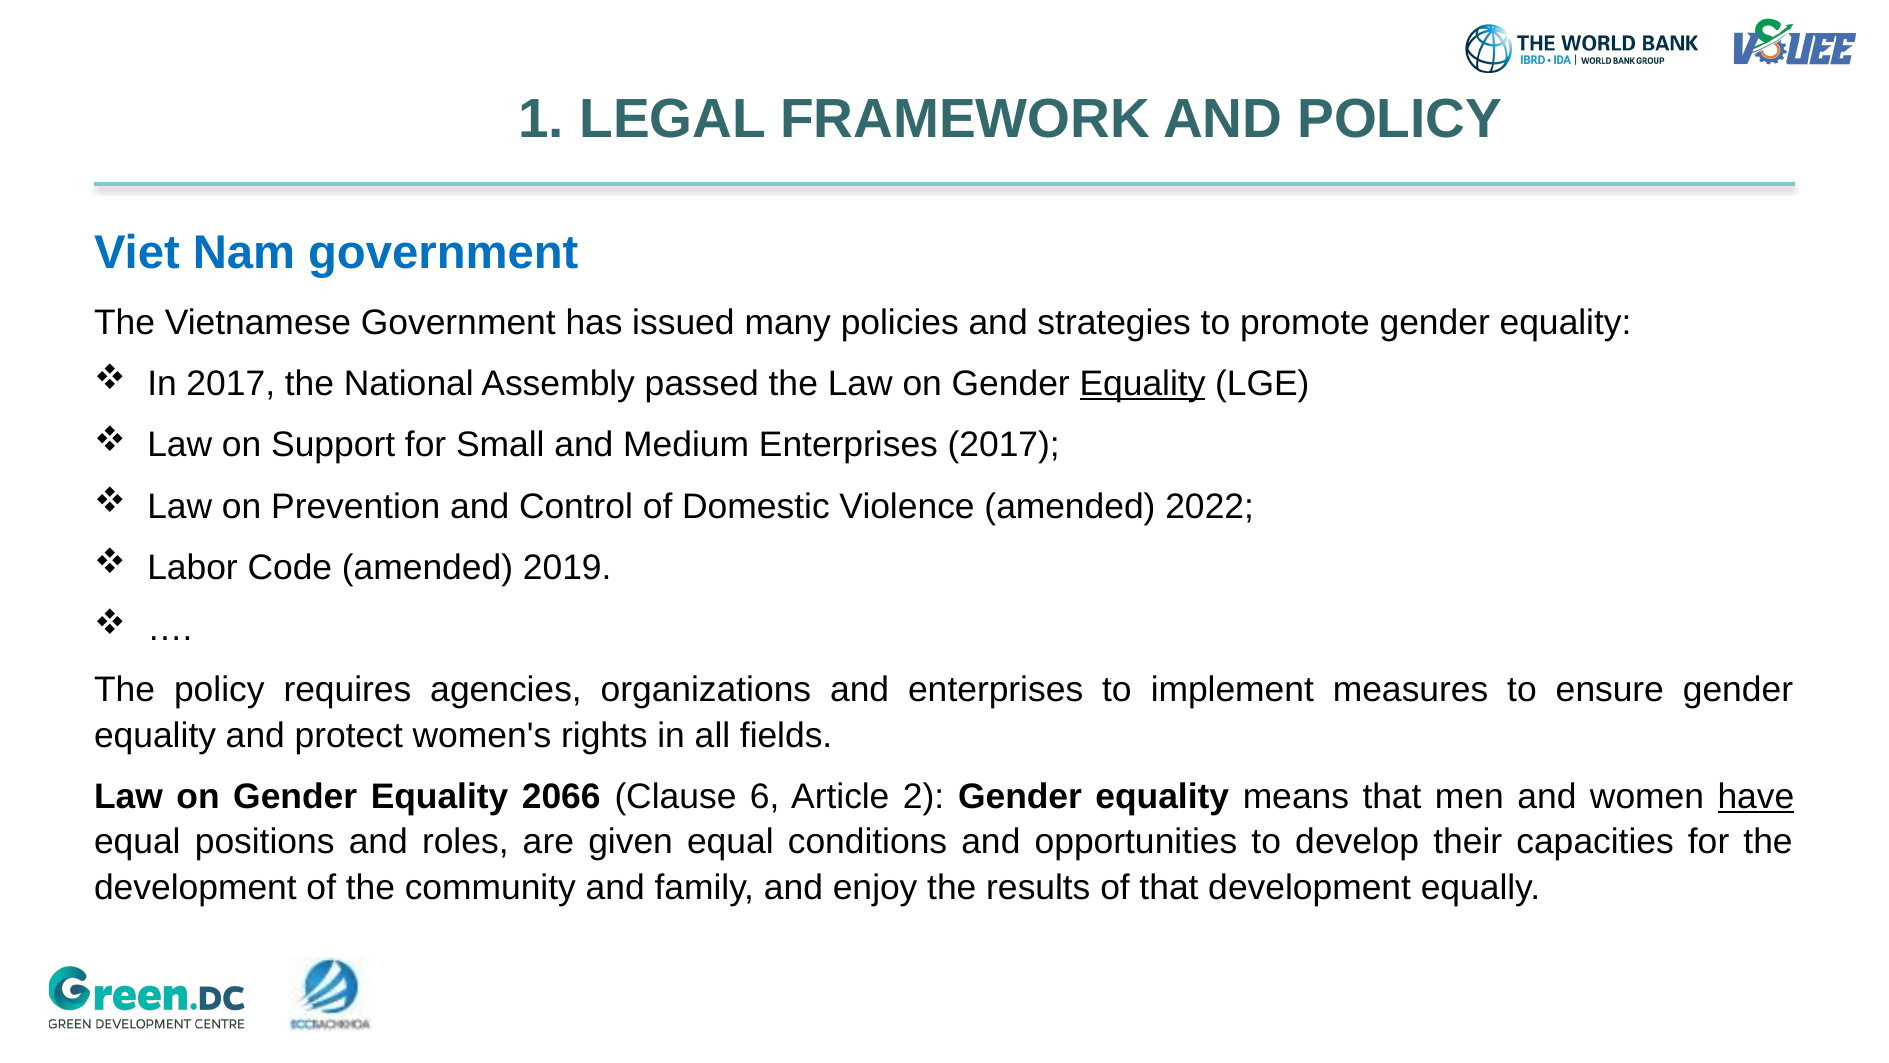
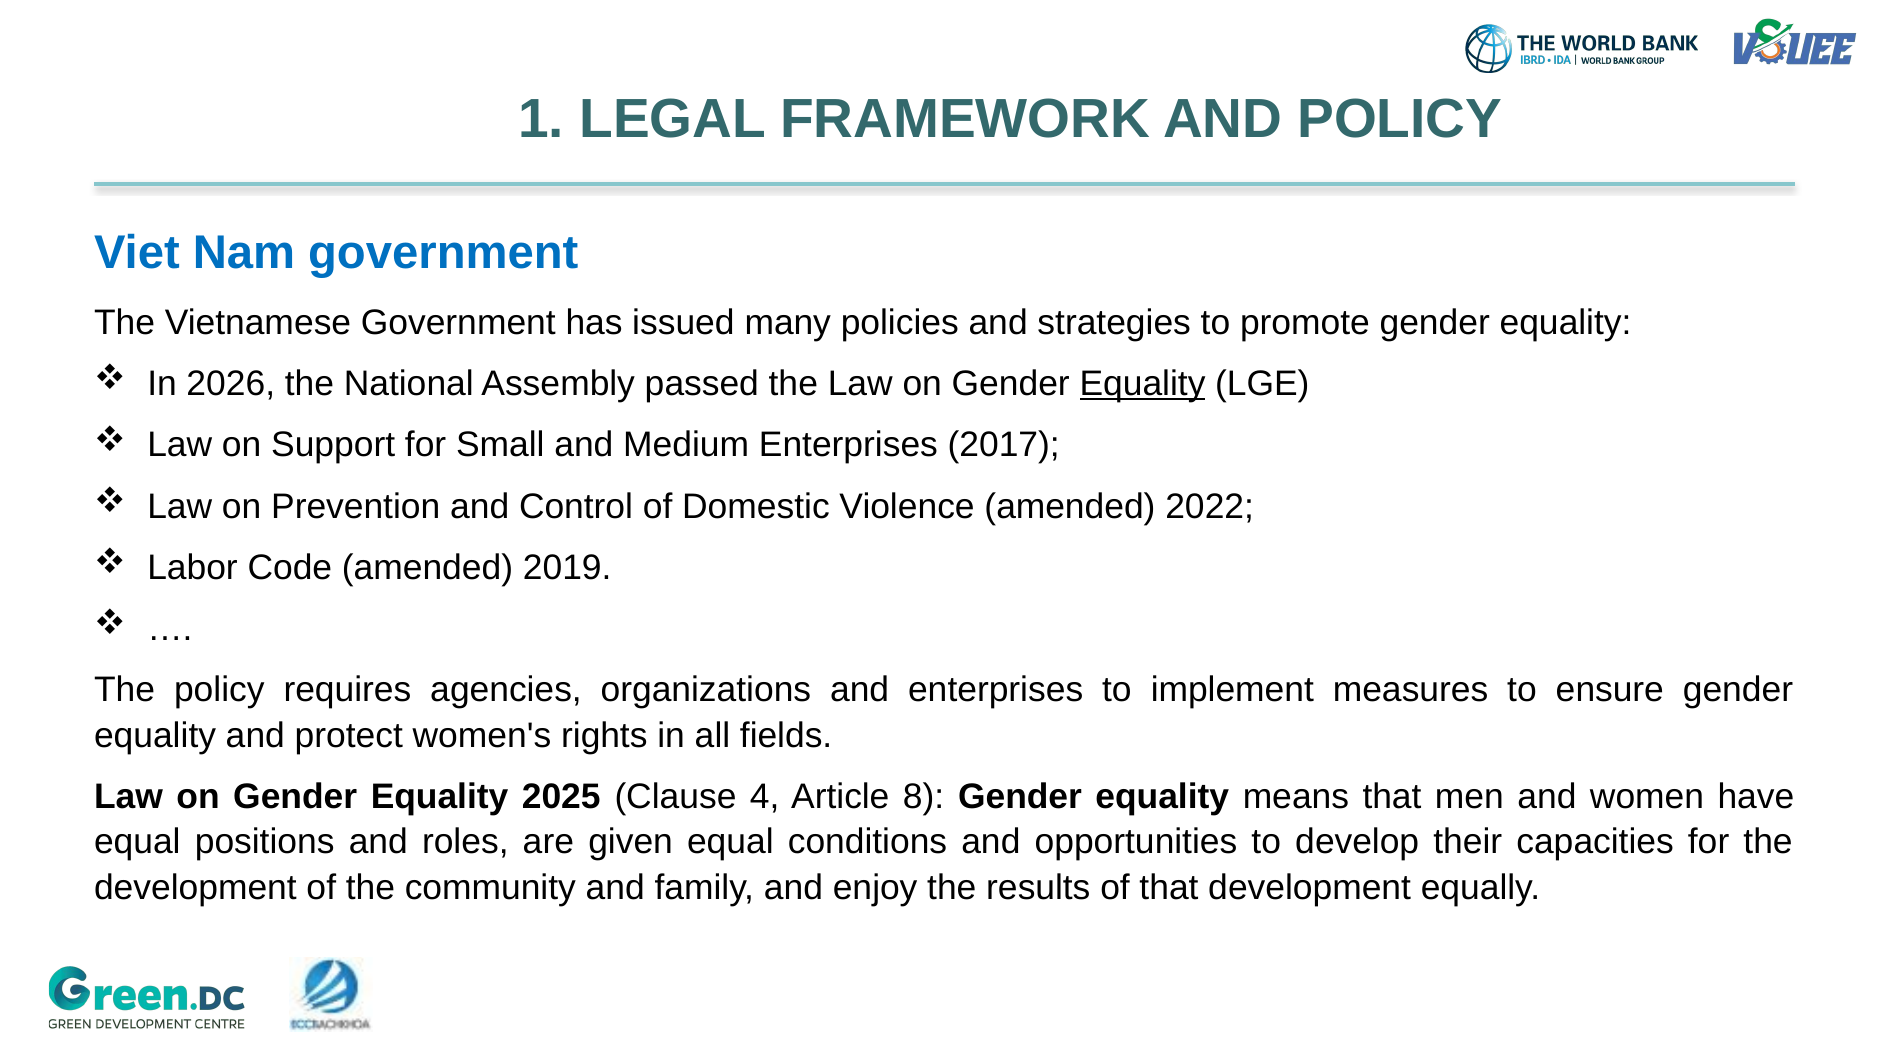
In 2017: 2017 -> 2026 (231, 384)
2066: 2066 -> 2025 (561, 796)
6: 6 -> 4 (765, 796)
2: 2 -> 8 (923, 796)
have underline: present -> none (1756, 796)
